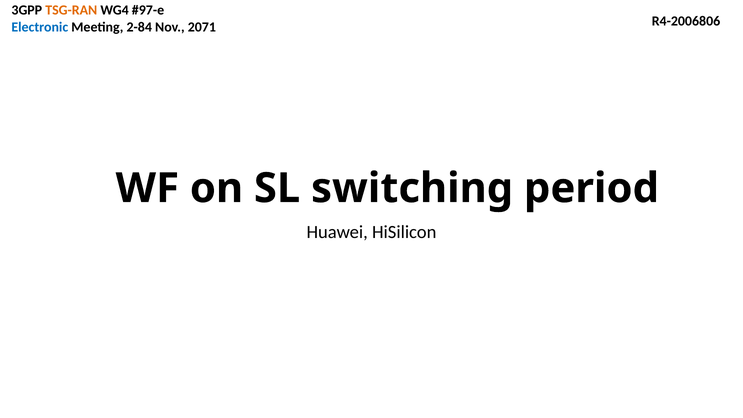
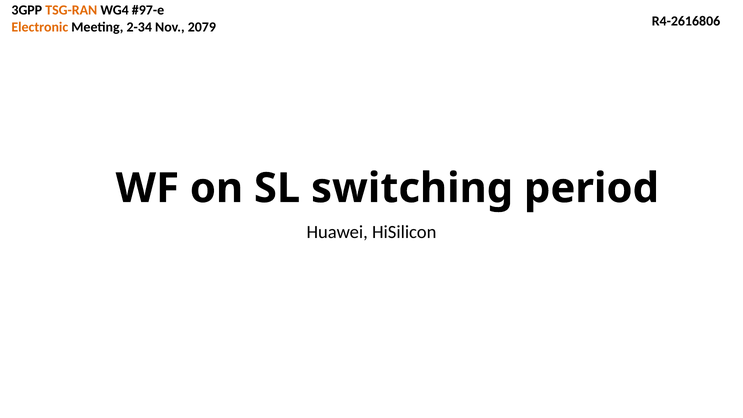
R4-2006806: R4-2006806 -> R4-2616806 (686, 21)
Electronic colour: blue -> orange (40, 27)
2-84: 2-84 -> 2-34 (139, 27)
2071: 2071 -> 2079 (202, 27)
